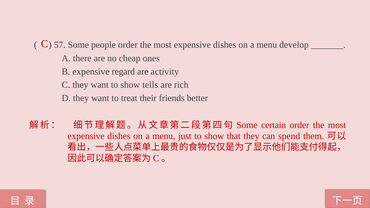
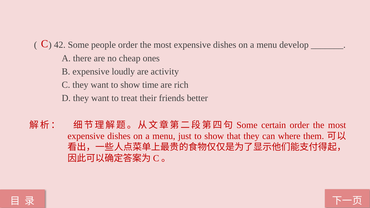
57: 57 -> 42 (60, 45)
regard: regard -> loudly (123, 72)
tells: tells -> time (150, 85)
spend: spend -> where (289, 136)
